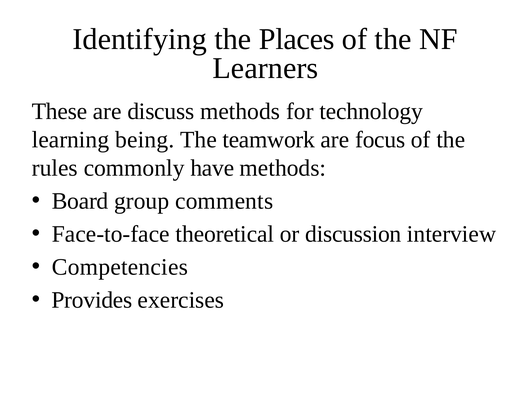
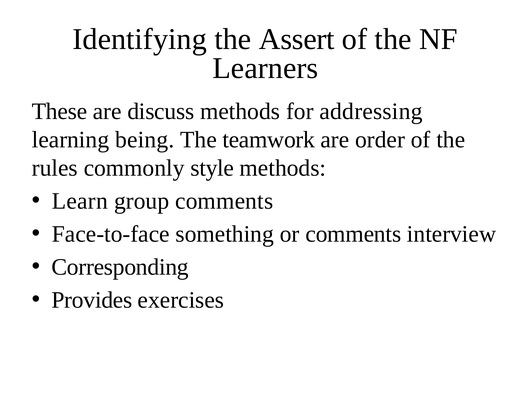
Places: Places -> Assert (297, 39)
technology: technology -> addressing (371, 111)
focus: focus -> order (380, 140)
have: have -> style (212, 168)
Board: Board -> Learn (80, 201)
theoretical: theoretical -> something (225, 234)
or discussion: discussion -> comments (353, 234)
Competencies: Competencies -> Corresponding (120, 267)
